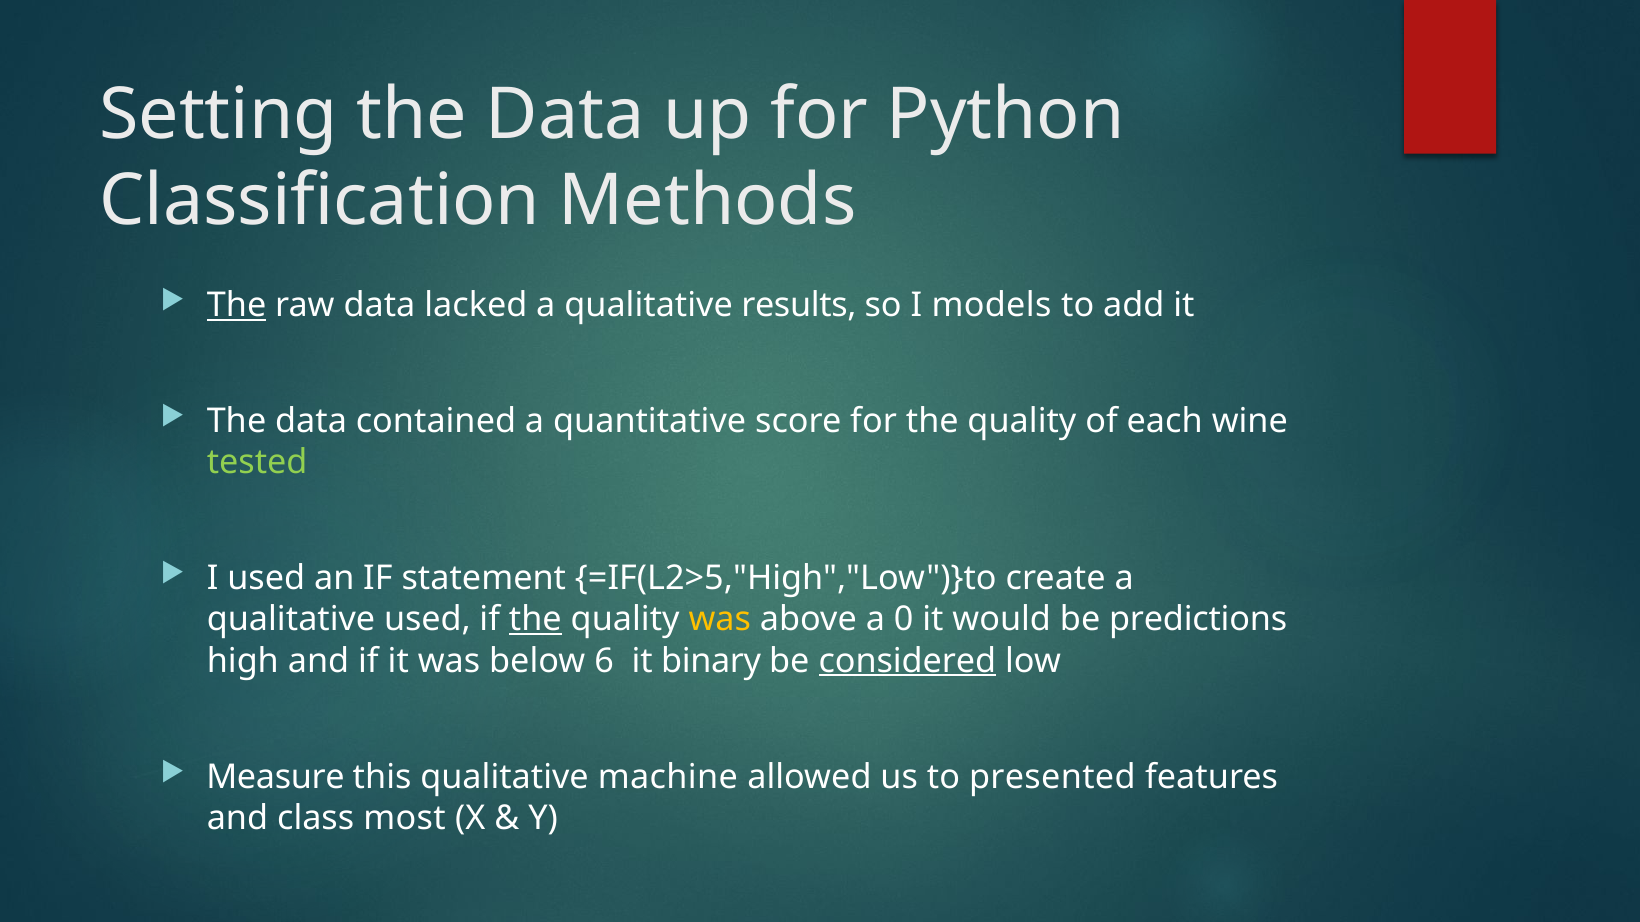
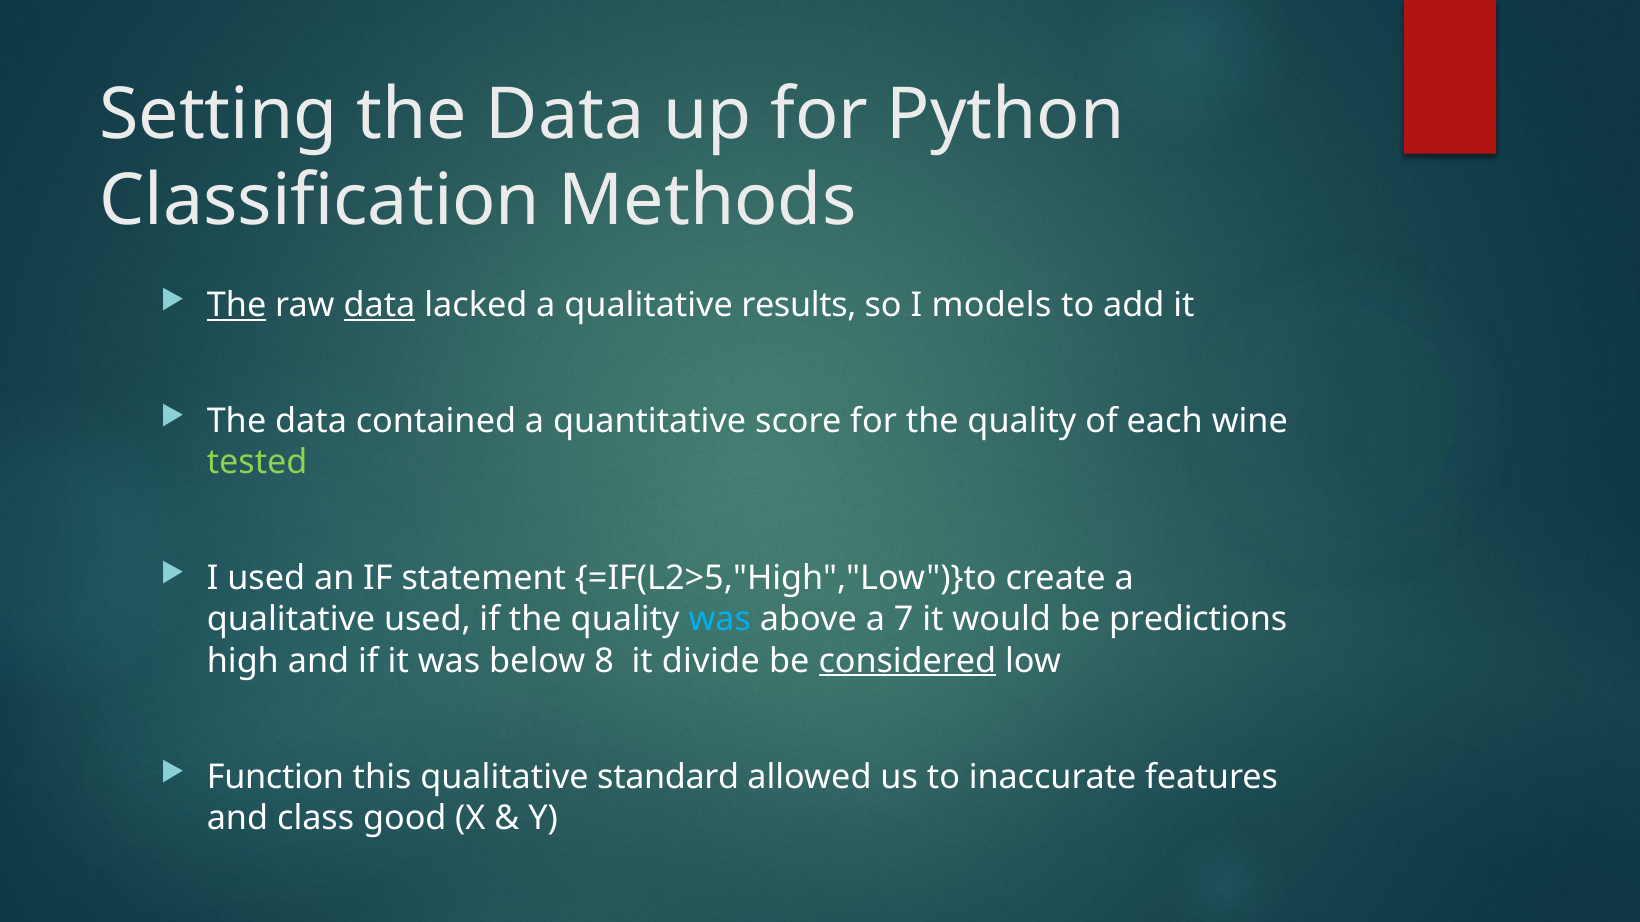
data underline: none -> present (379, 305)
the underline: present -> none (535, 620)
was colour: yellow -> light blue (720, 620)
0: 0 -> 7 (904, 620)
6: 6 -> 8 (604, 661)
binary: binary -> divide (711, 661)
Measure: Measure -> Function (275, 777)
machine: machine -> standard (668, 777)
presented: presented -> inaccurate (1053, 777)
most: most -> good (405, 818)
